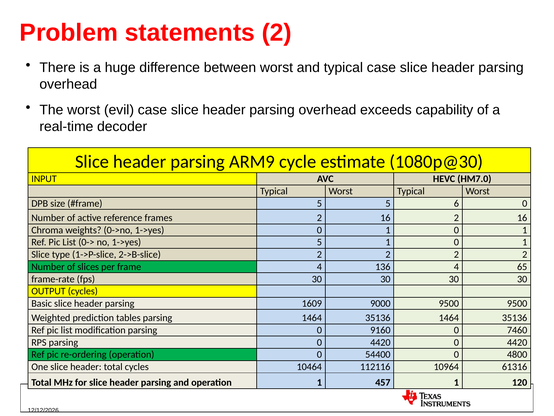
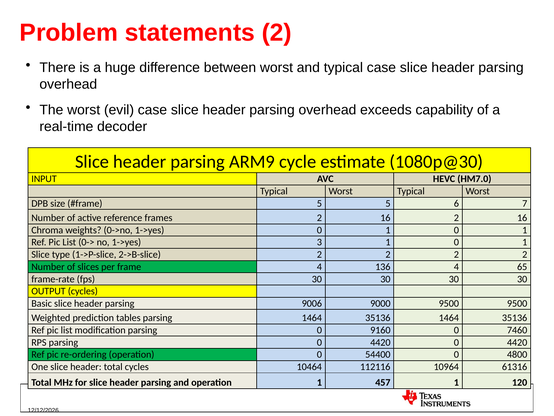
6 0: 0 -> 7 (525, 203)
1->yes 5: 5 -> 3 (319, 242)
1609: 1609 -> 9006 (312, 303)
